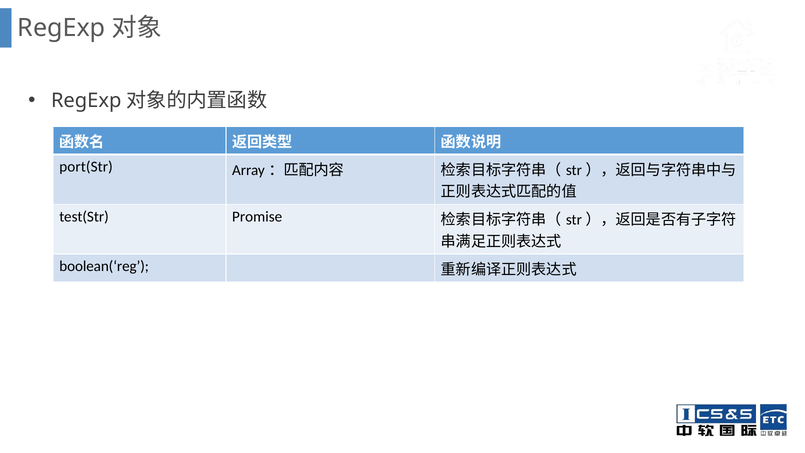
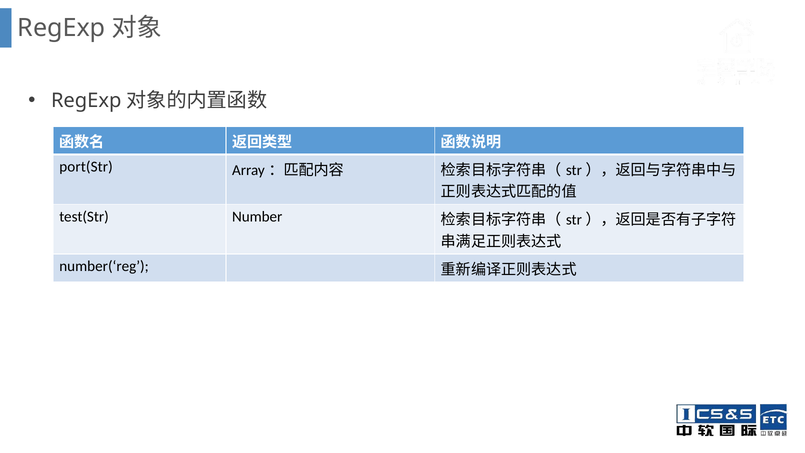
Promise: Promise -> Number (257, 217)
boolean(‘reg: boolean(‘reg -> number(‘reg (104, 266)
